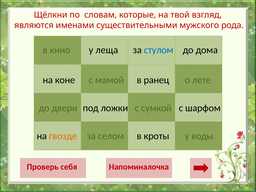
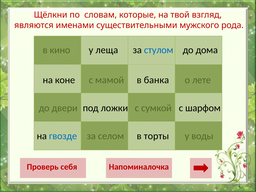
ранец: ранец -> банка (156, 80)
гвозде colour: orange -> blue (63, 136)
кроты: кроты -> торты (156, 136)
